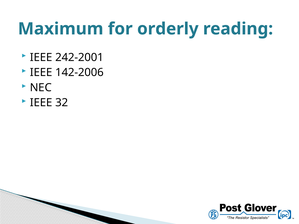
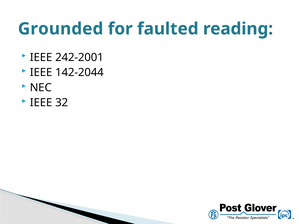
Maximum: Maximum -> Grounded (61, 29)
orderly: orderly -> faulted (168, 29)
142-2006: 142-2006 -> 142-2044 (79, 73)
